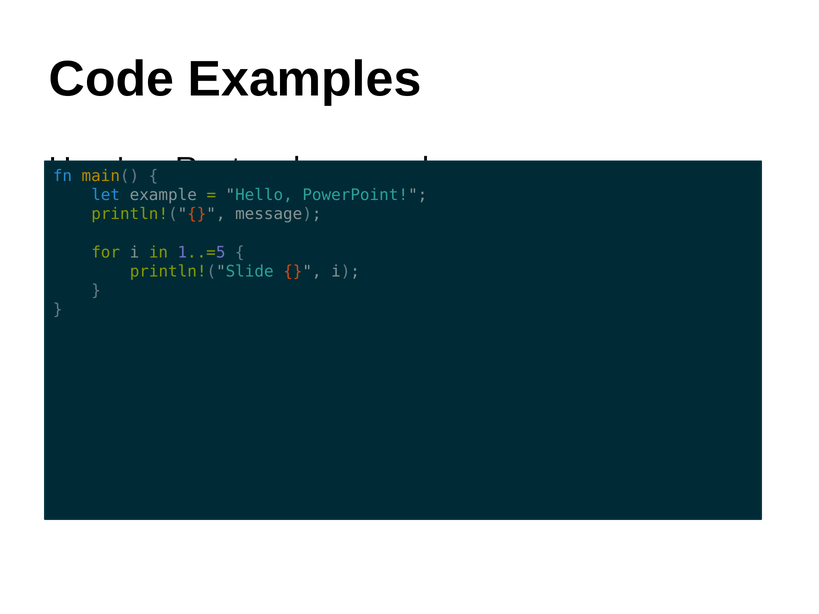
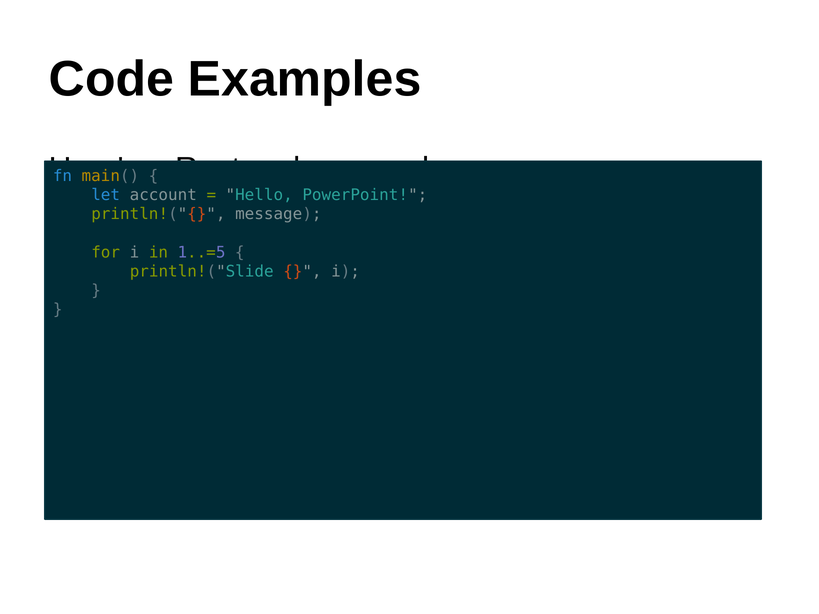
let example: example -> account (163, 195)
